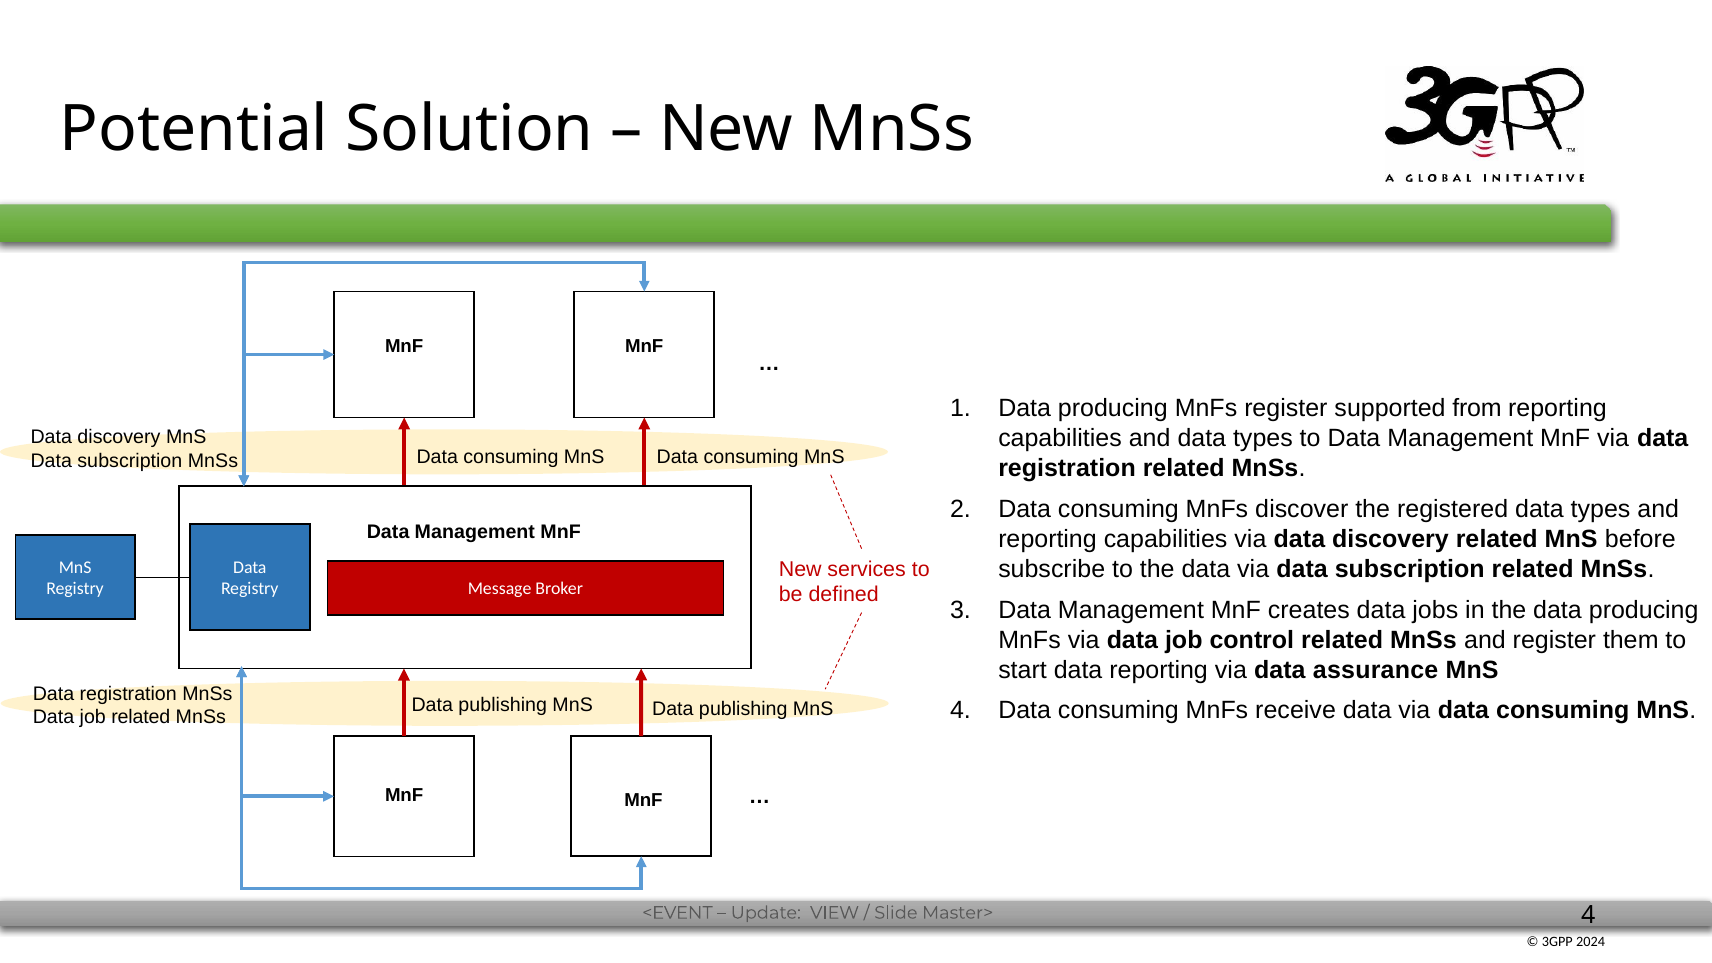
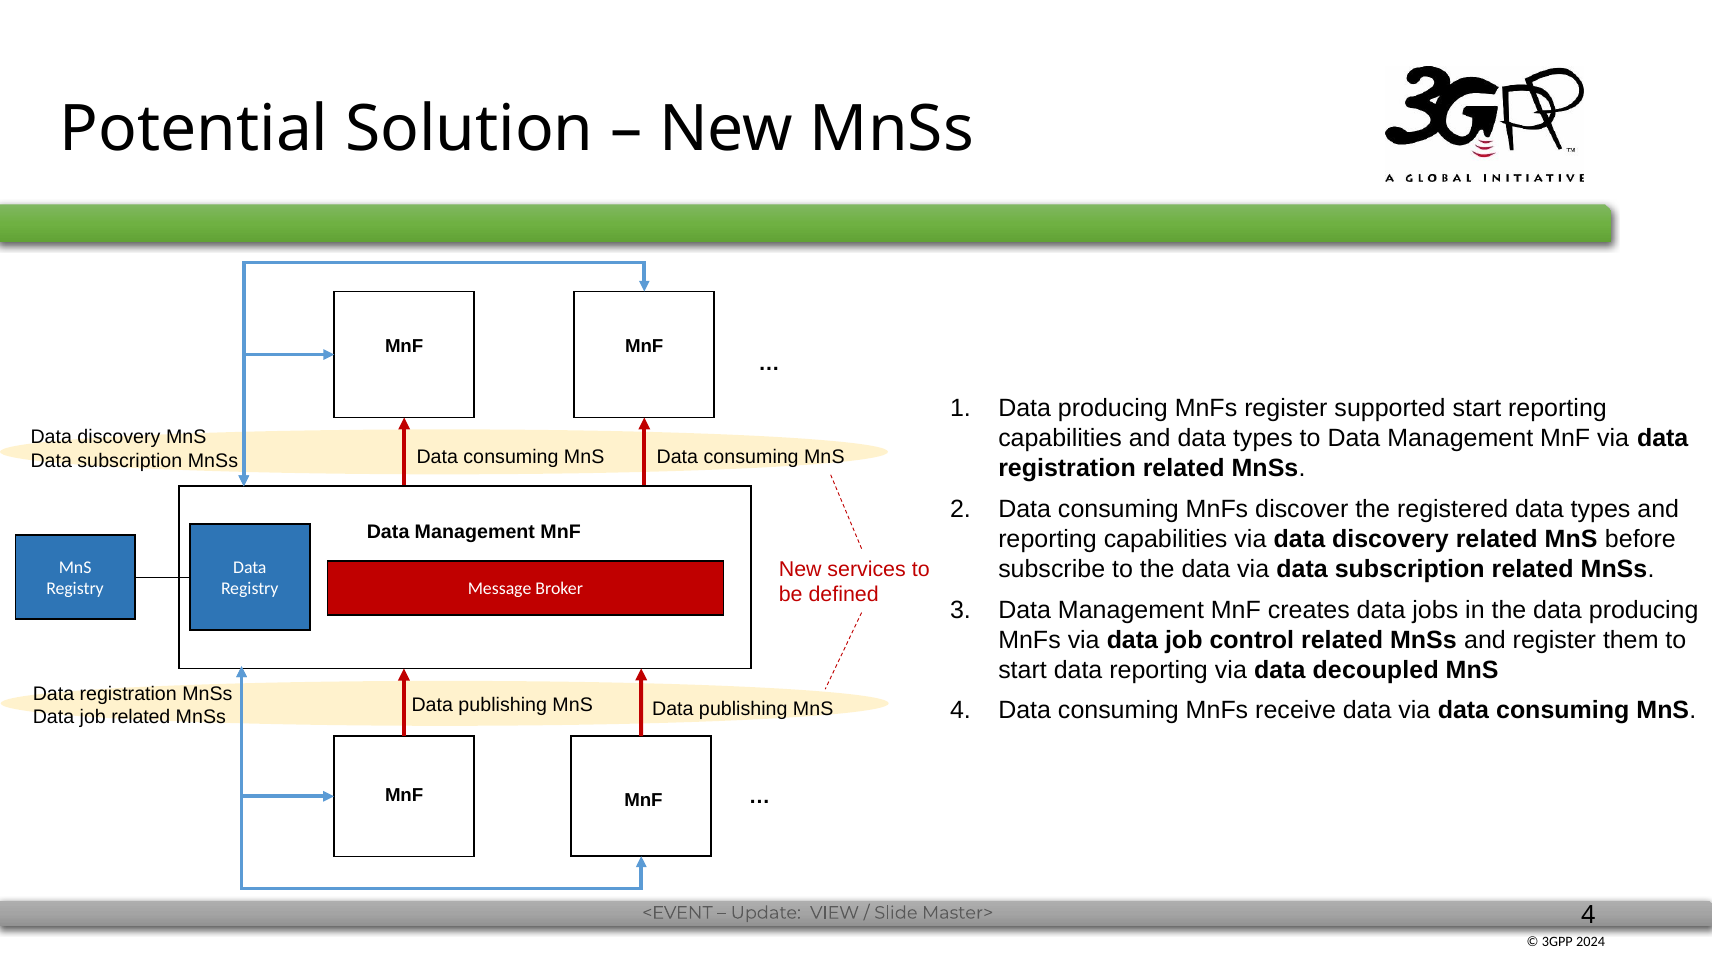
supported from: from -> start (1477, 409)
assurance: assurance -> decoupled (1376, 670)
